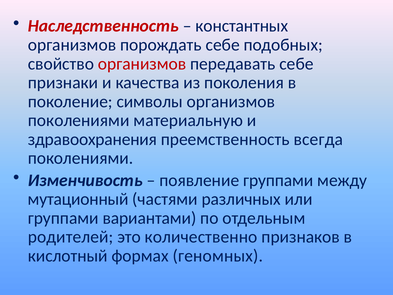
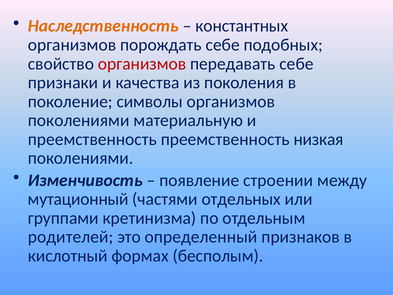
Наследственность colour: red -> orange (103, 26)
здравоохранения: здравоохранения -> преемственность (92, 139)
всегда: всегда -> низкая (319, 139)
появление группами: группами -> строении (278, 180)
различных: различных -> отдельных (241, 199)
вариантами: вариантами -> кретинизма (149, 218)
количественно: количественно -> определенный (201, 237)
геномных: геномных -> бесполым (218, 256)
